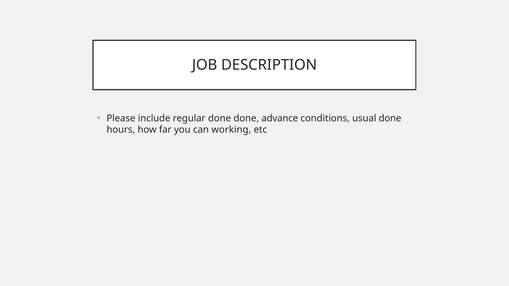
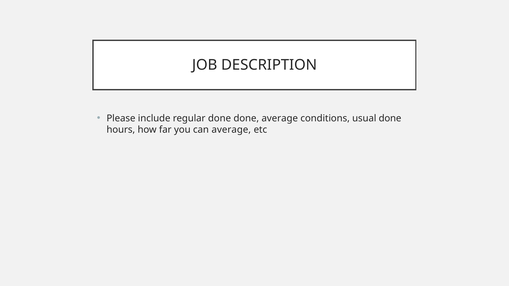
done advance: advance -> average (280, 118)
can working: working -> average (231, 130)
